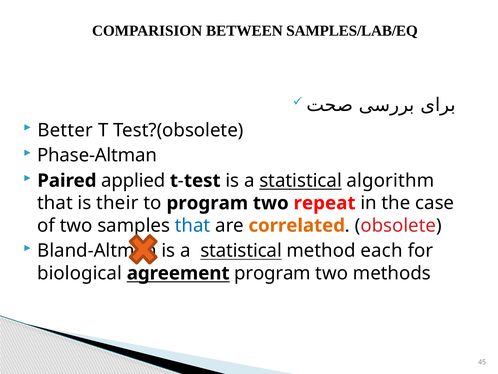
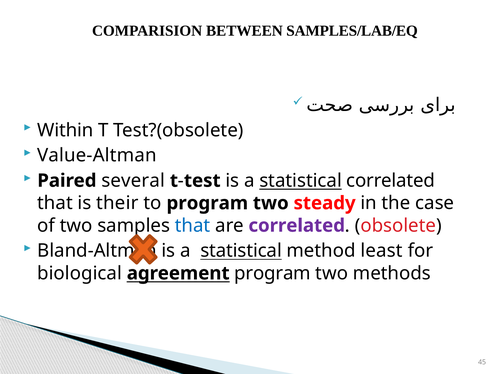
Better: Better -> Within (65, 130)
Phase-Altman: Phase-Altman -> Value-Altman (97, 155)
applied: applied -> several (133, 180)
statistical algorithm: algorithm -> correlated (391, 180)
repeat: repeat -> steady (325, 203)
correlated colour: orange -> purple (297, 225)
each: each -> least (382, 250)
